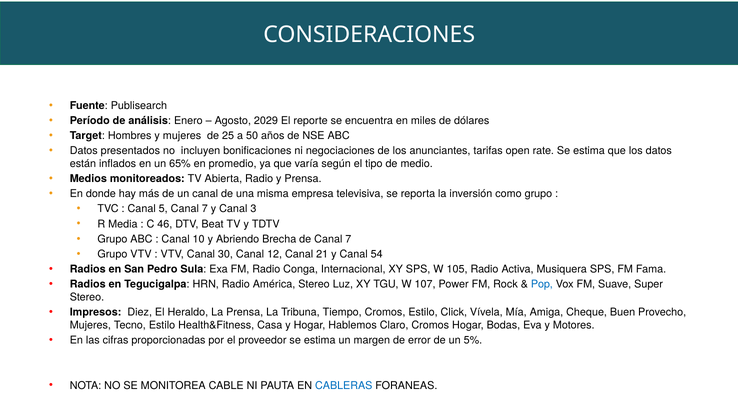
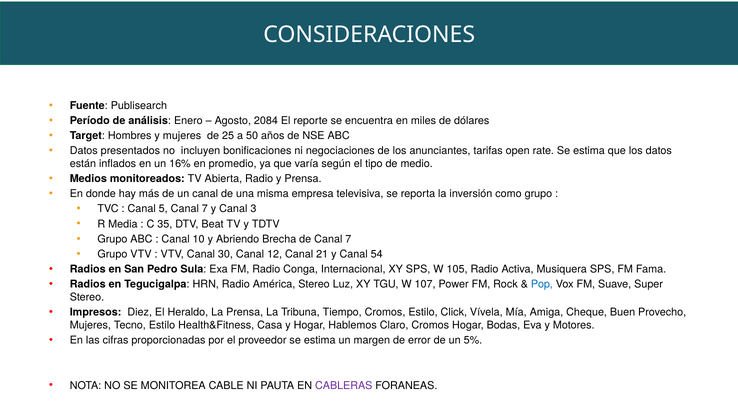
2029: 2029 -> 2084 (266, 121)
65%: 65% -> 16% (180, 164)
46: 46 -> 35 (165, 224)
CABLERAS colour: blue -> purple (344, 386)
